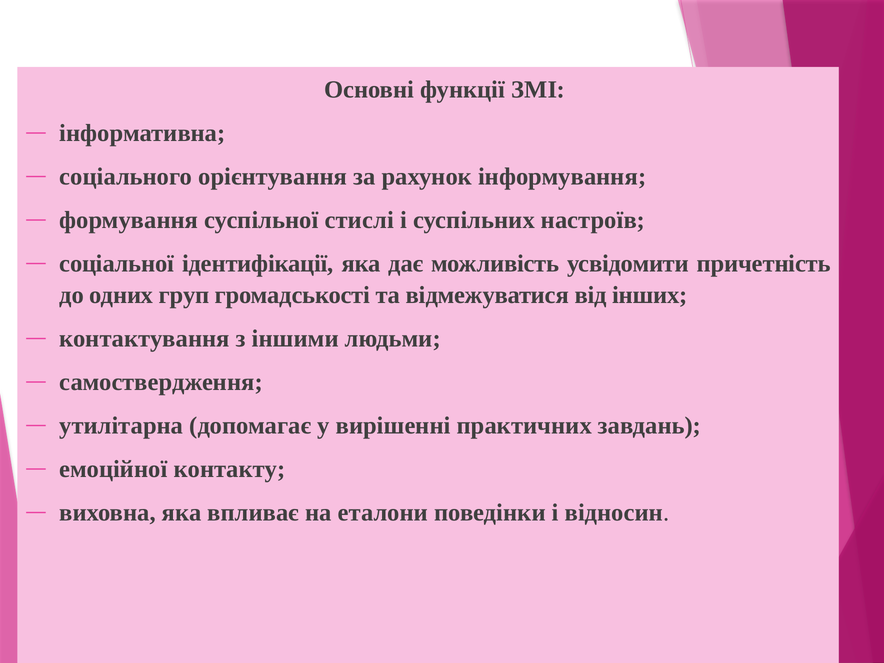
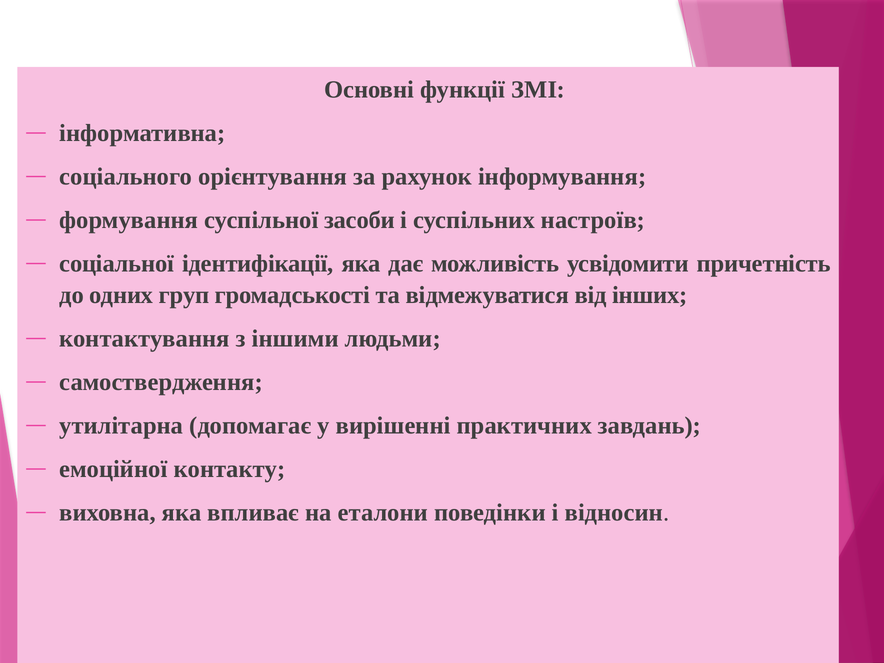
стислі: стислі -> засоби (360, 220)
